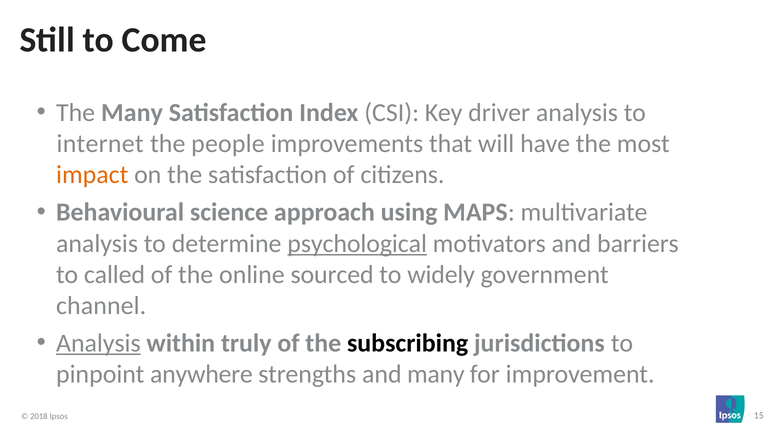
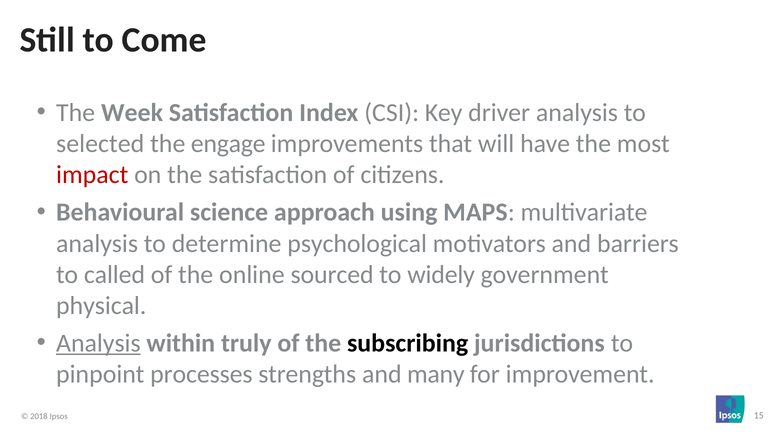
The Many: Many -> Week (132, 113)
internet: internet -> selected (100, 144)
people: people -> engage (228, 144)
impact colour: orange -> red (92, 175)
psychological underline: present -> none (357, 244)
channel: channel -> physical (101, 306)
anywhere: anywhere -> processes (201, 374)
